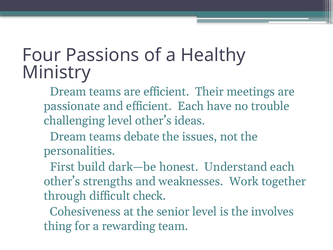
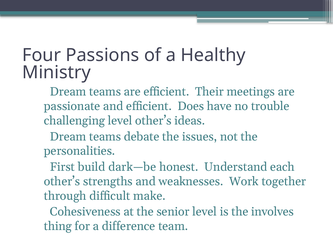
efficient Each: Each -> Does (191, 106)
check: check -> make (149, 196)
rewarding: rewarding -> difference (129, 226)
